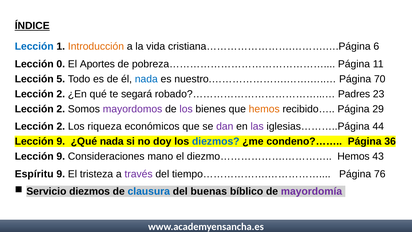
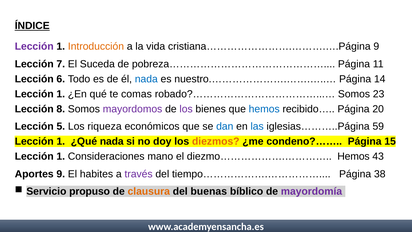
Lección colour: blue -> purple (34, 47)
cristiana…………………….……….….Página 6: 6 -> 9 (376, 47)
0: 0 -> 7 (61, 64)
Aportes: Aportes -> Suceda (97, 64)
5: 5 -> 6 (61, 79)
70: 70 -> 14 (380, 79)
2: 2 -> 1 (61, 94)
segará: segará -> comas (137, 94)
robado?………………………………...… Padres: Padres -> Somos (354, 94)
2: 2 -> 8 (61, 109)
hemos colour: orange -> blue (264, 109)
29: 29 -> 20 (378, 109)
2: 2 -> 5 (61, 126)
dan colour: purple -> blue (225, 126)
las colour: purple -> blue (257, 126)
44: 44 -> 59 (378, 126)
9: 9 -> 1 (61, 141)
diezmos colour: blue -> orange (216, 141)
36: 36 -> 15 (390, 141)
9: 9 -> 1 (61, 156)
Espíritu: Espíritu -> Aportes (34, 174)
tristeza: tristeza -> habites (96, 174)
76: 76 -> 38 (380, 174)
Servicio diezmos: diezmos -> propuso (90, 191)
clausura colour: blue -> orange (149, 191)
